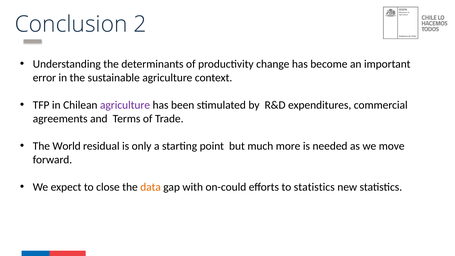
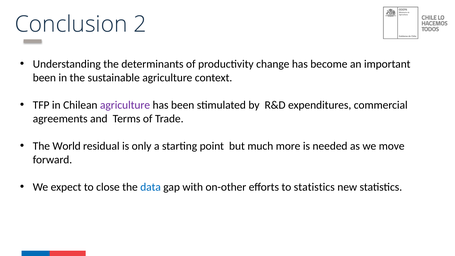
error: error -> been (44, 78)
data colour: orange -> blue (151, 187)
on-could: on-could -> on-other (226, 187)
